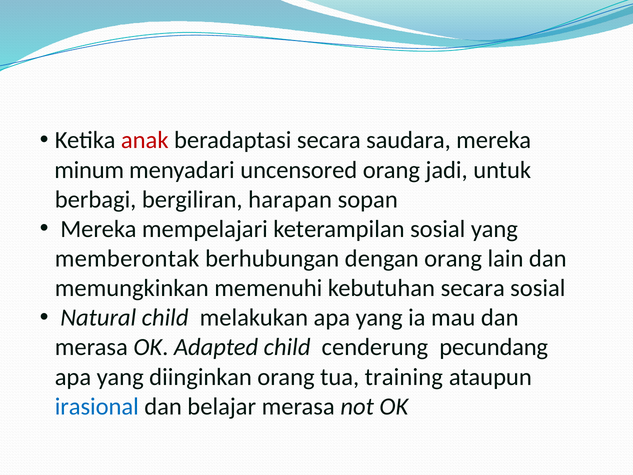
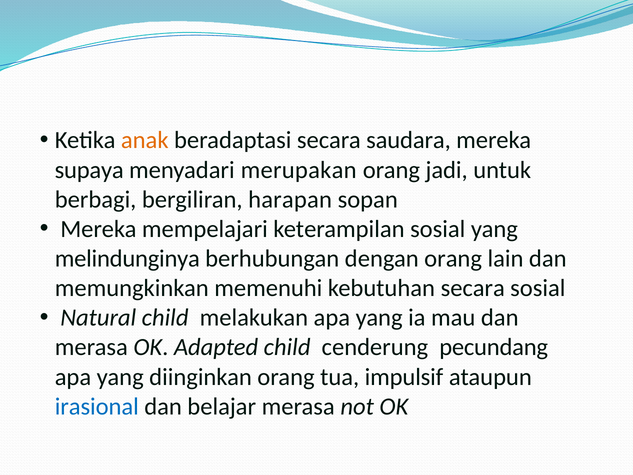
anak colour: red -> orange (145, 140)
minum: minum -> supaya (89, 170)
uncensored: uncensored -> merupakan (299, 170)
memberontak: memberontak -> melindunginya (127, 259)
training: training -> impulsif (404, 377)
